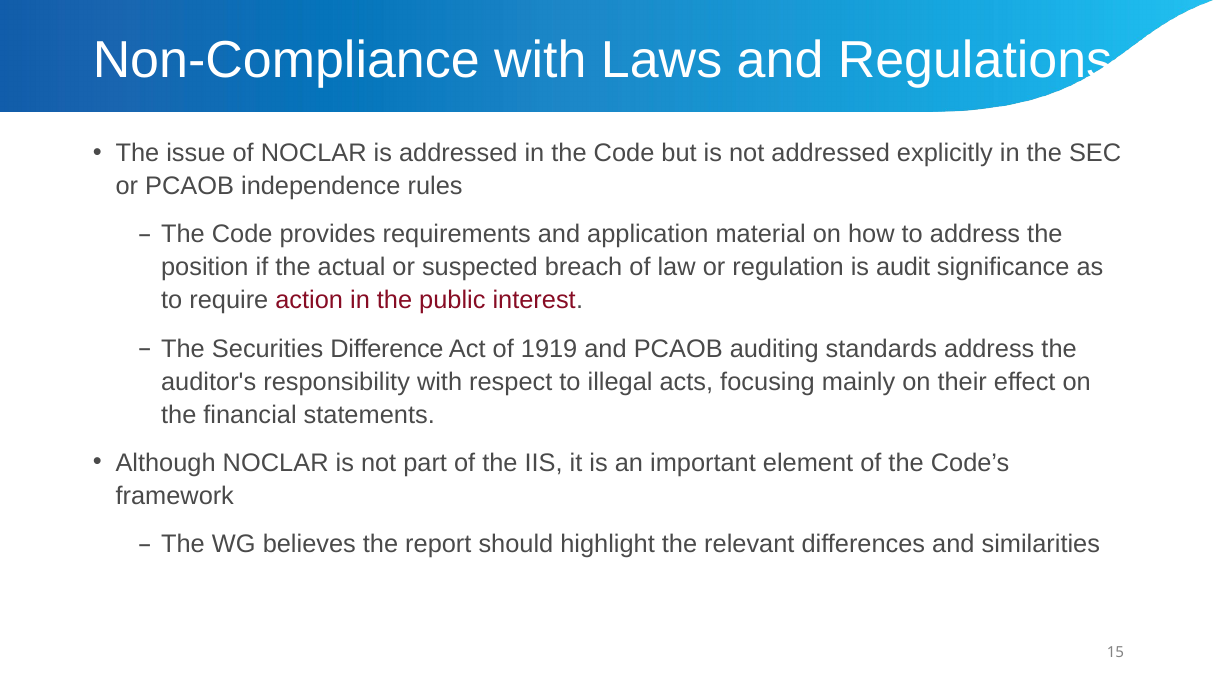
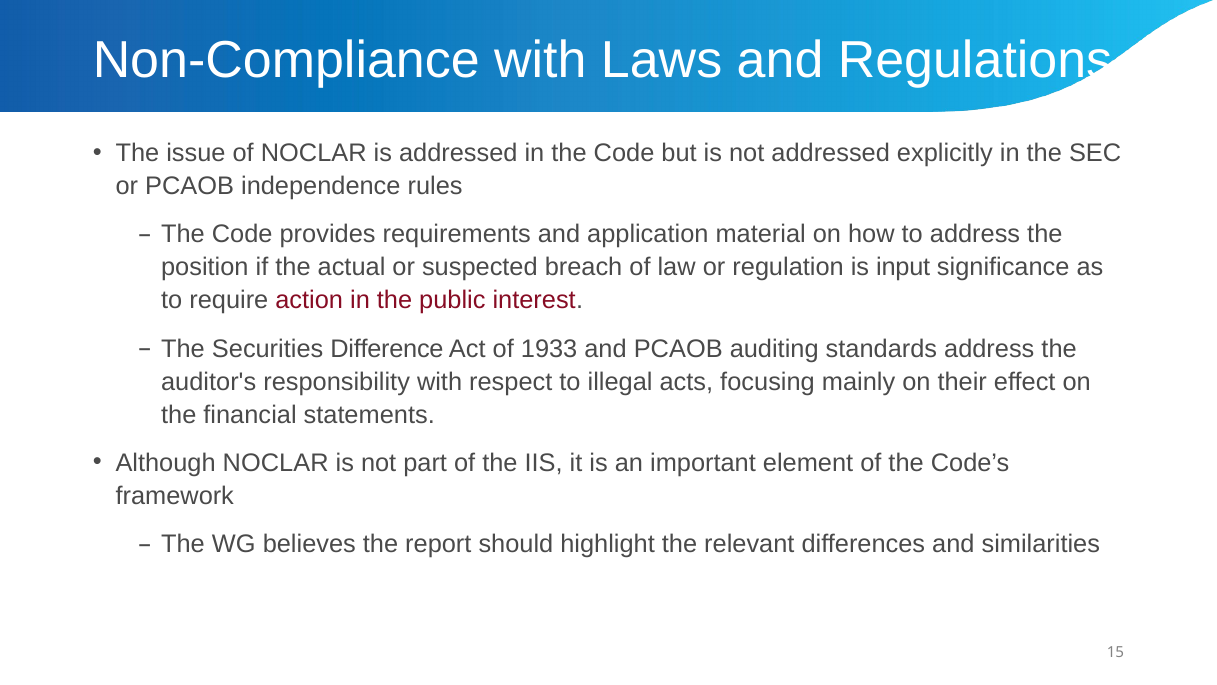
audit: audit -> input (903, 267)
1919: 1919 -> 1933 (549, 349)
